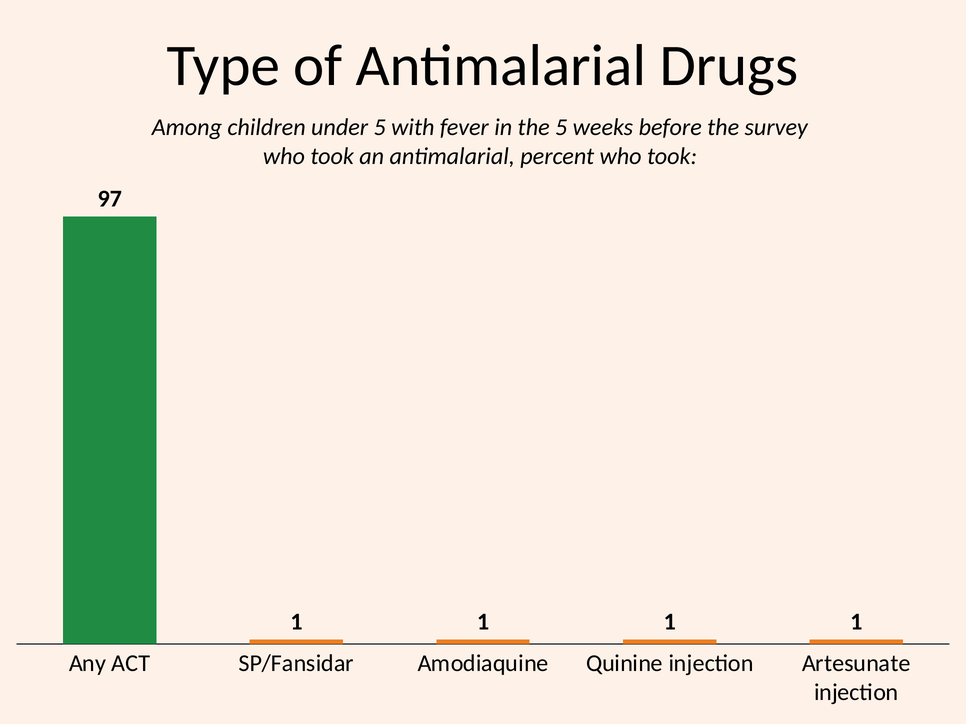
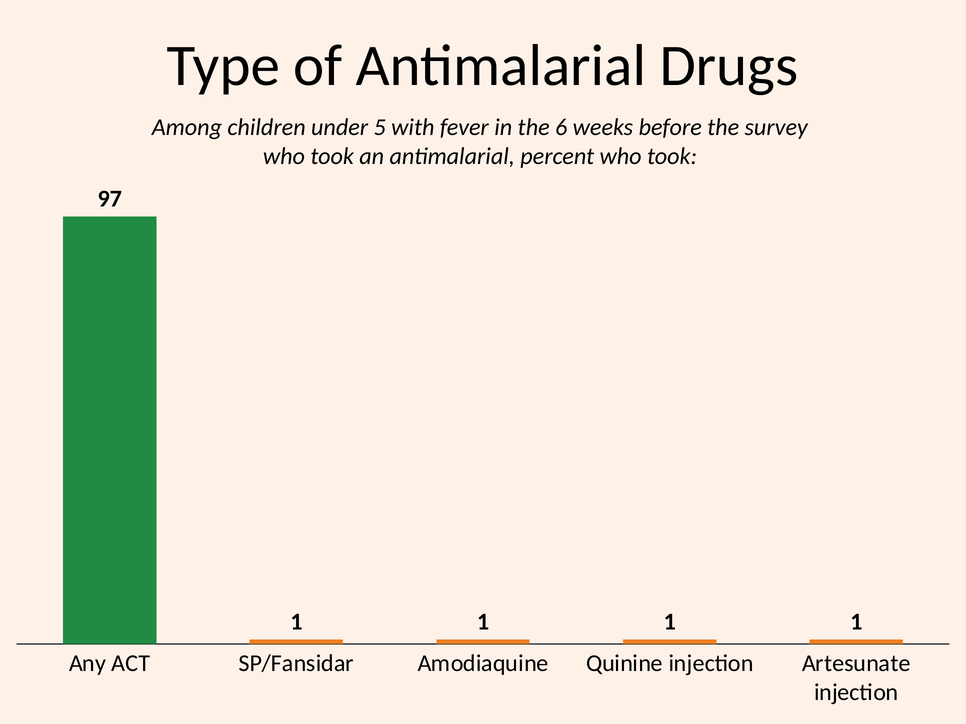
the 5: 5 -> 6 (561, 127)
